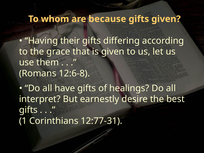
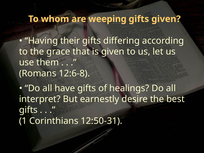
because: because -> weeping (107, 19)
12:77-31: 12:77-31 -> 12:50-31 (102, 121)
